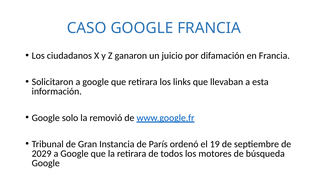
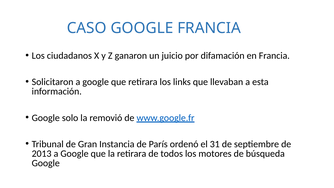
19: 19 -> 31 (215, 144)
2029: 2029 -> 2013 (42, 154)
